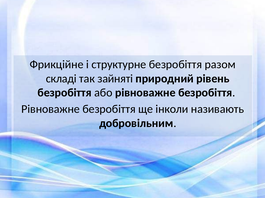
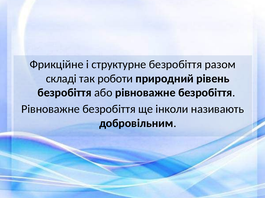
зайняті: зайняті -> роботи (115, 79)
